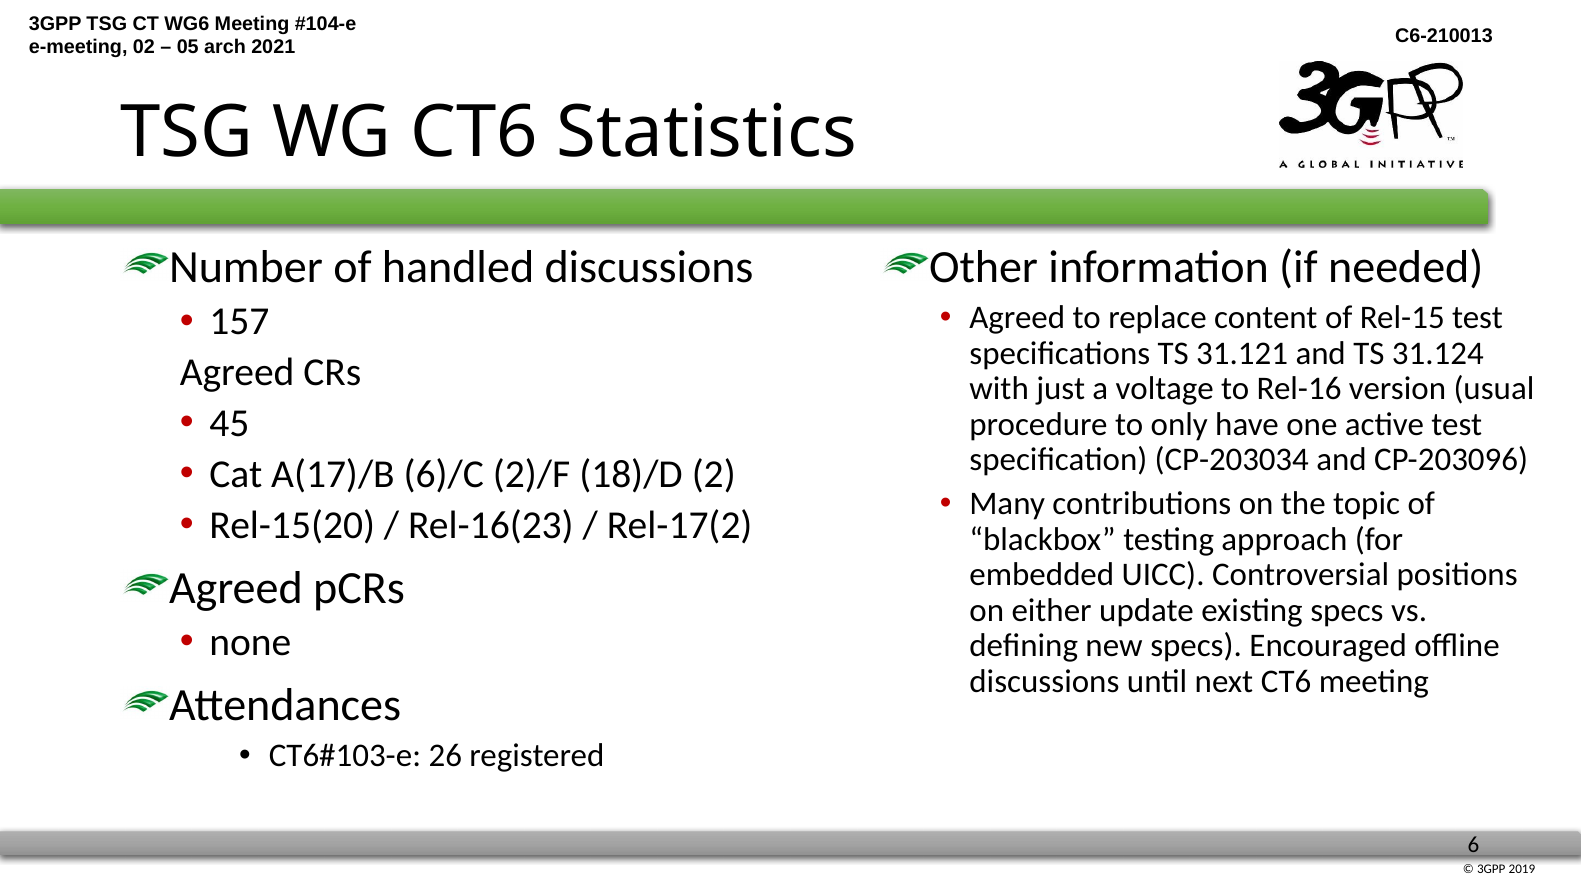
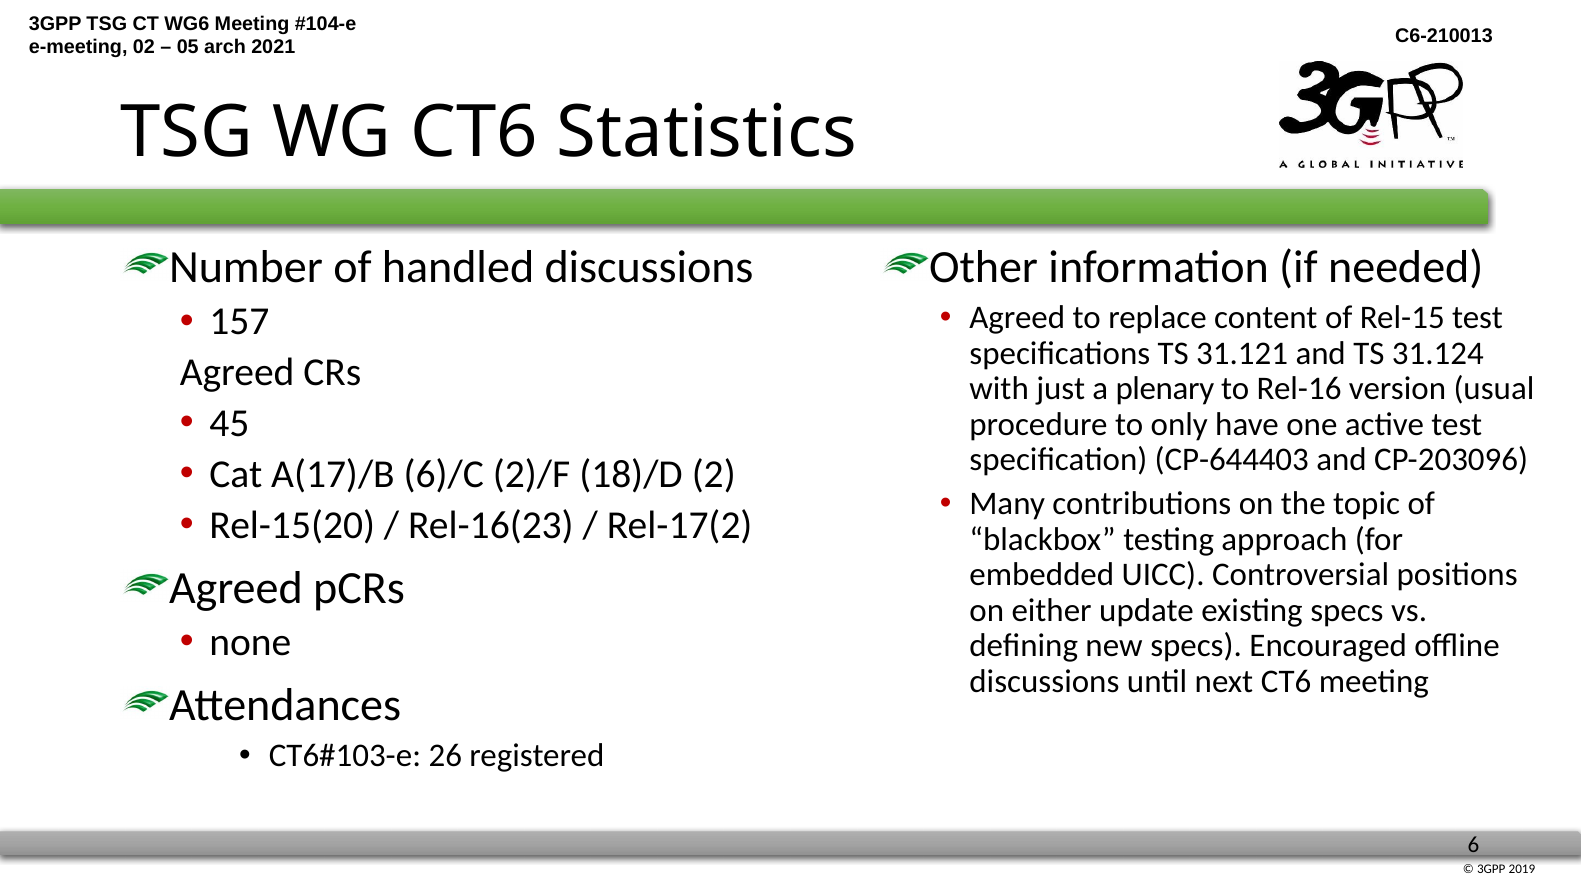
voltage: voltage -> plenary (1165, 389)
CP-203034: CP-203034 -> CP-644403 (1232, 460)
